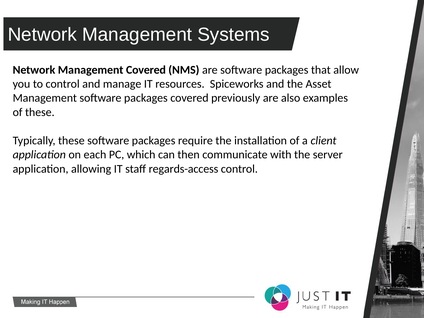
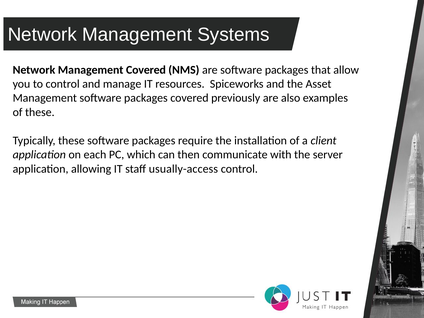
regards-access: regards-access -> usually-access (183, 169)
